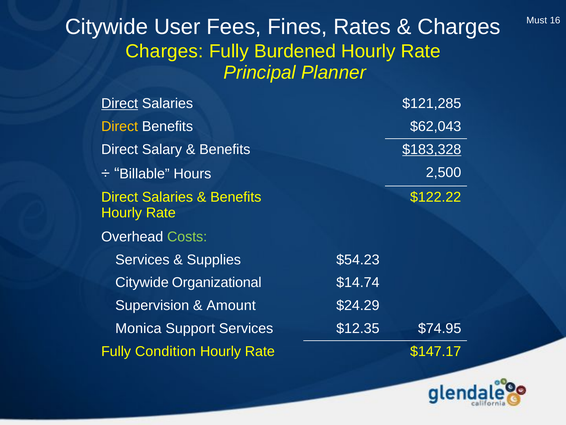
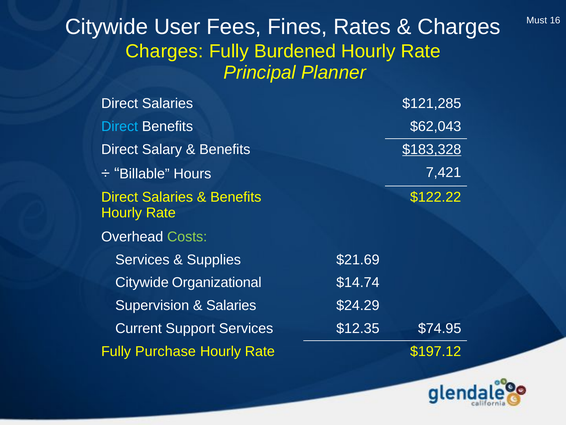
Direct underline: present -> none (120, 103)
Direct colour: yellow -> light blue (120, 126)
2,500: 2,500 -> 7,421 (444, 172)
$54.23: $54.23 -> $21.69 (358, 259)
Amount: Amount -> Salaries (231, 305)
Monica: Monica -> Current (139, 328)
Condition: Condition -> Purchase (165, 351)
$147.17: $147.17 -> $197.12 (436, 351)
